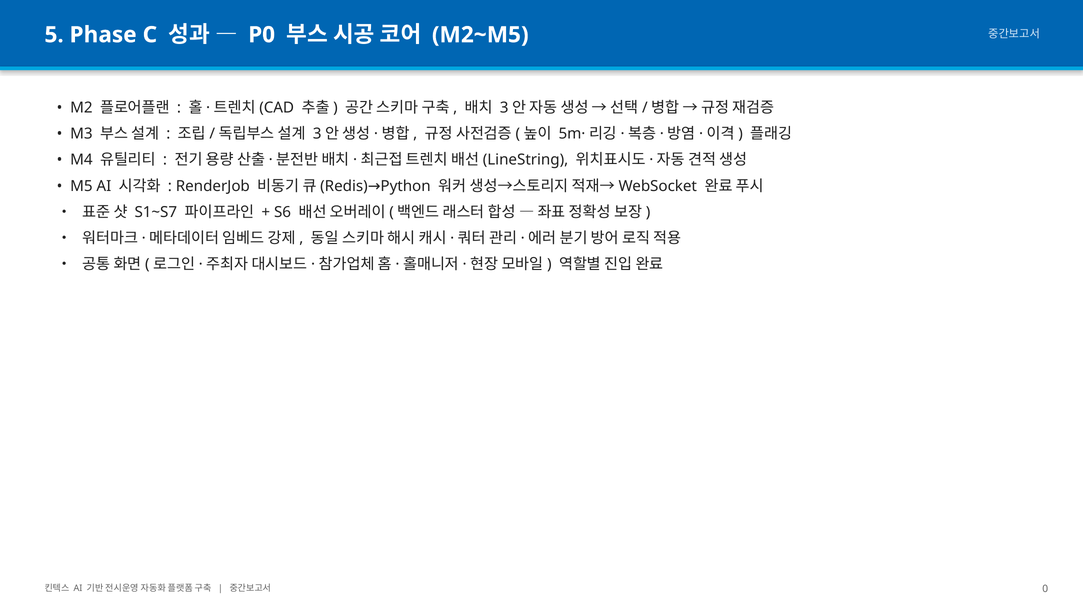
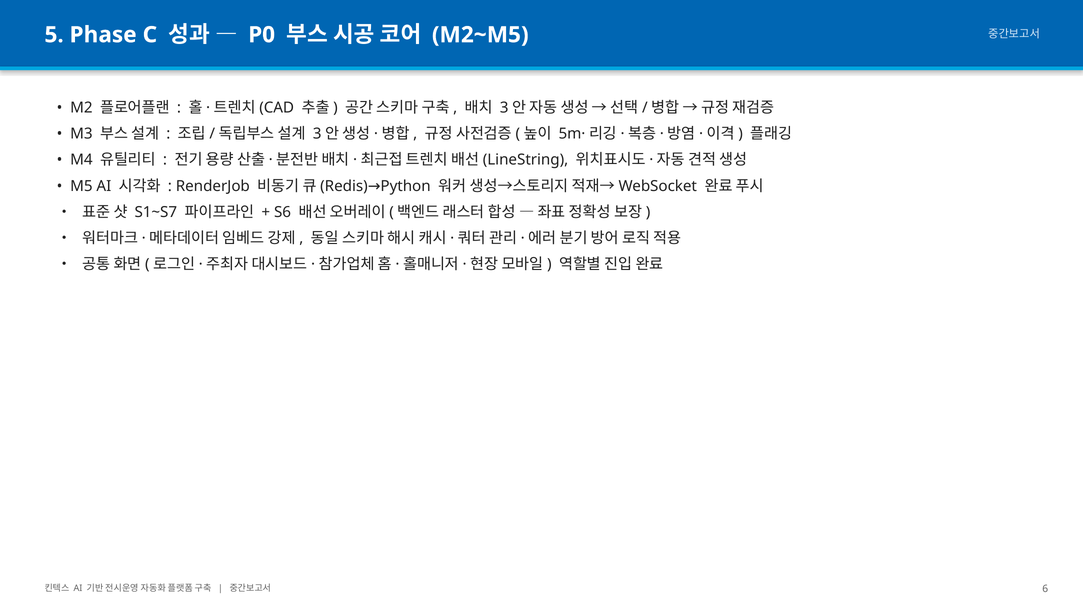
0: 0 -> 6 (1045, 589)
